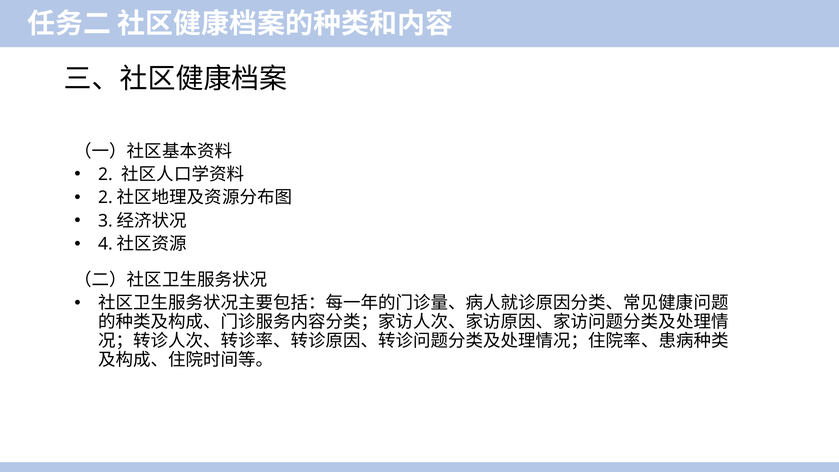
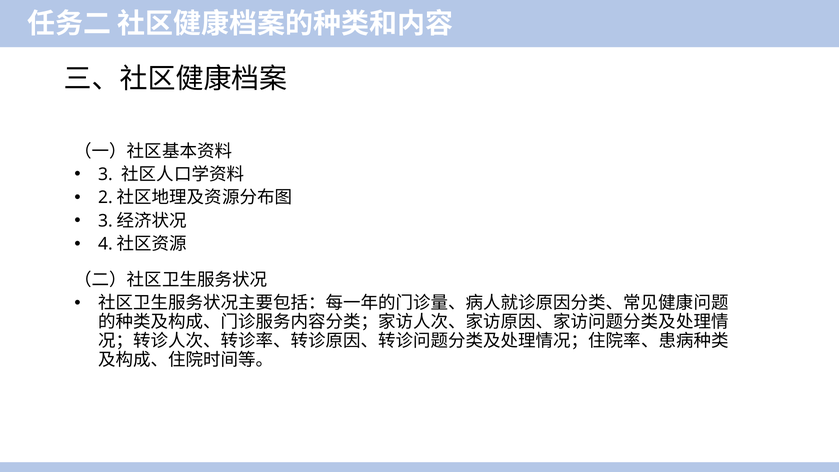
2: 2 -> 3 (105, 174)
